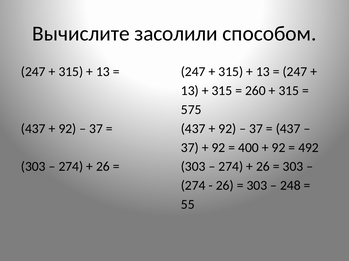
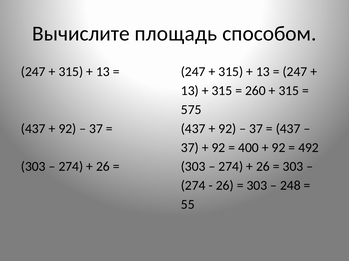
засолили: засолили -> площадь (176, 34)
